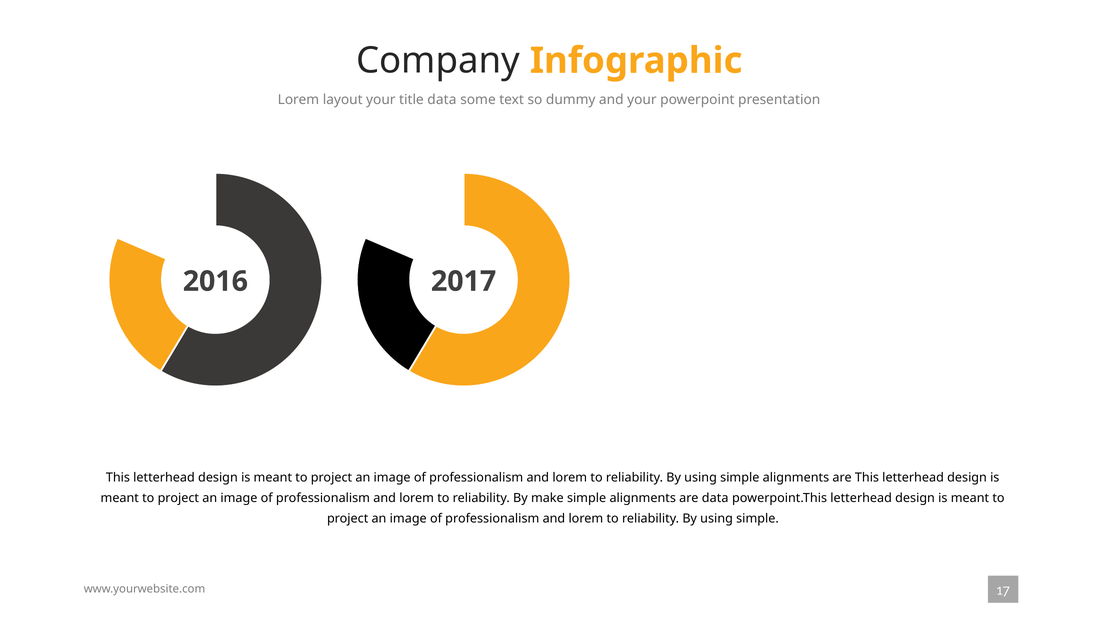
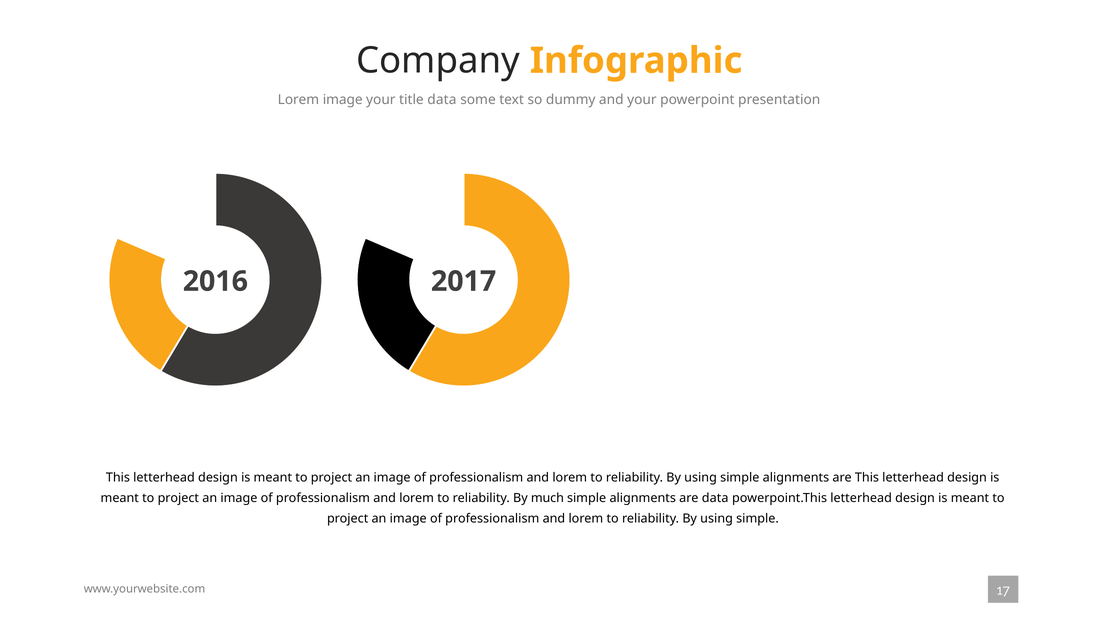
Lorem layout: layout -> image (343, 100)
make: make -> much (547, 498)
